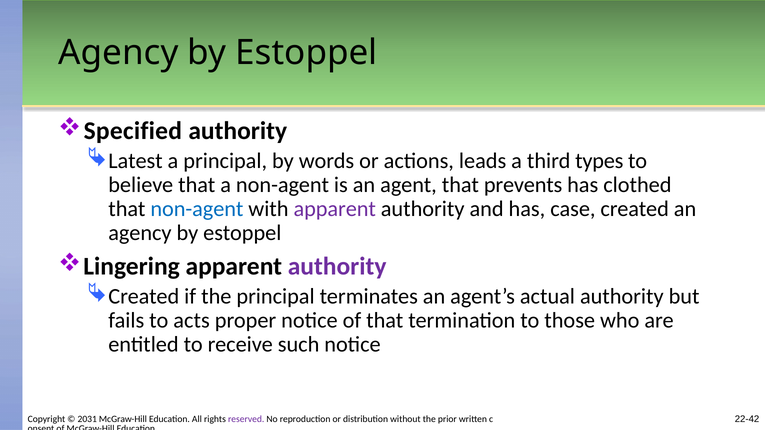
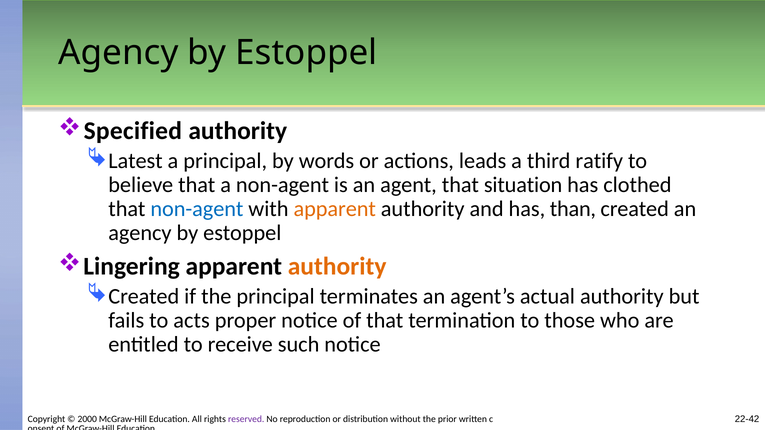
types: types -> ratify (599, 161)
prevents: prevents -> situation (523, 185)
apparent colour: purple -> orange (335, 209)
case: case -> than (573, 209)
authority colour: purple -> orange (337, 267)
2031: 2031 -> 2000 (87, 419)
